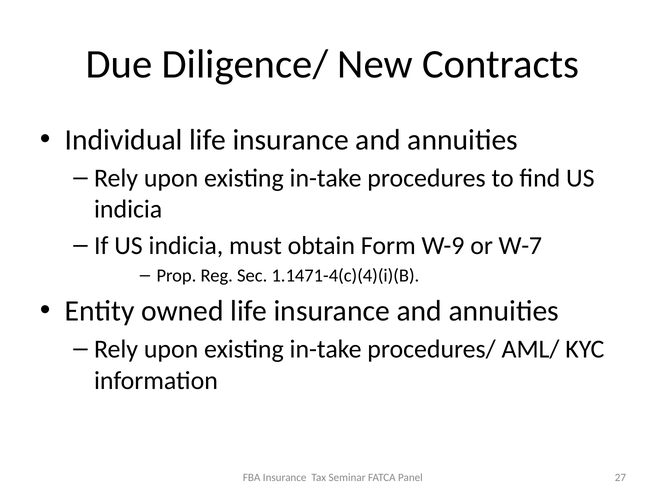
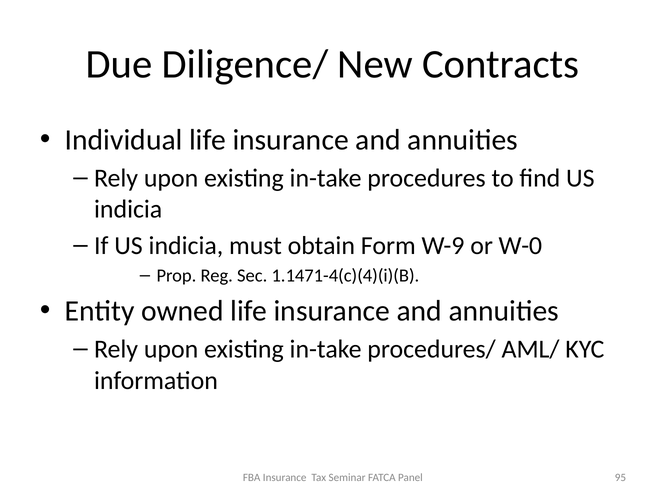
W-7: W-7 -> W-0 (520, 245)
27: 27 -> 95 (620, 477)
